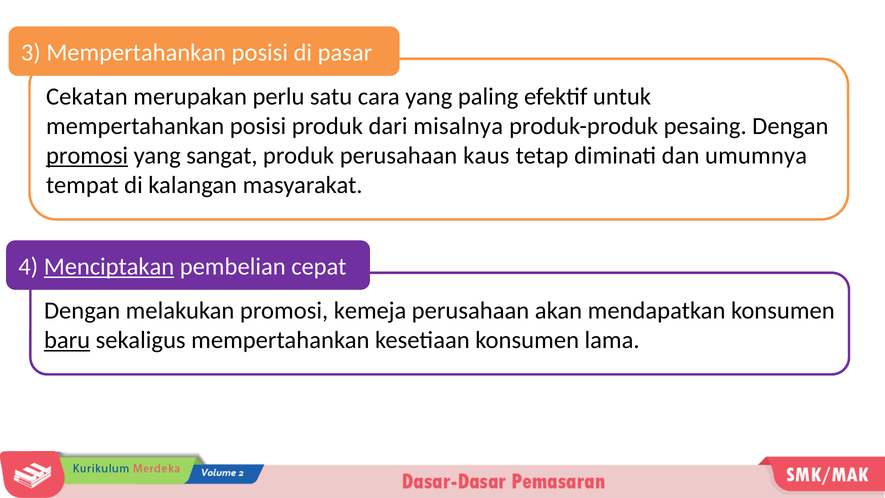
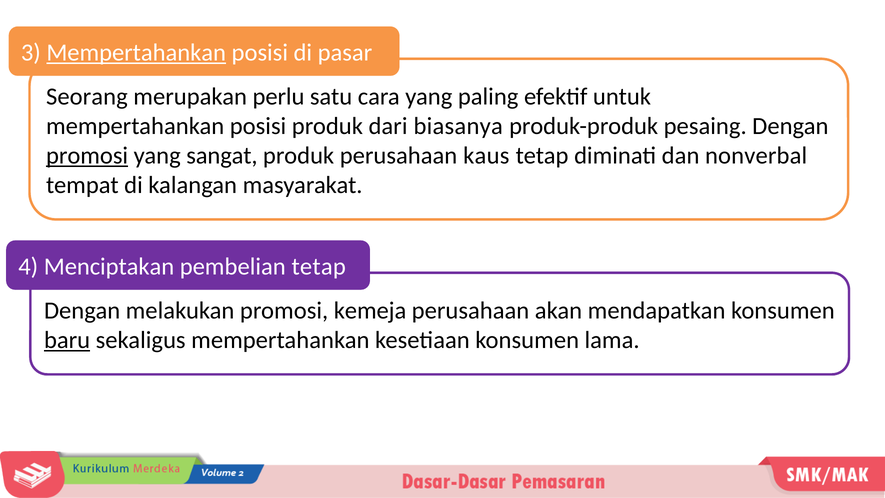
Mempertahankan underline: none -> present (136, 53)
Cekatan: Cekatan -> Seorang (87, 97)
misalnya: misalnya -> biasanya (458, 126)
umumnya: umumnya -> nonverbal (756, 156)
Menciptakan underline: present -> none (109, 267)
pembelian cepat: cepat -> tetap (319, 267)
